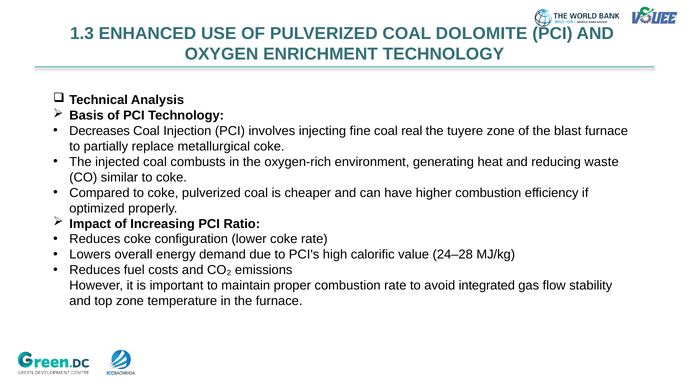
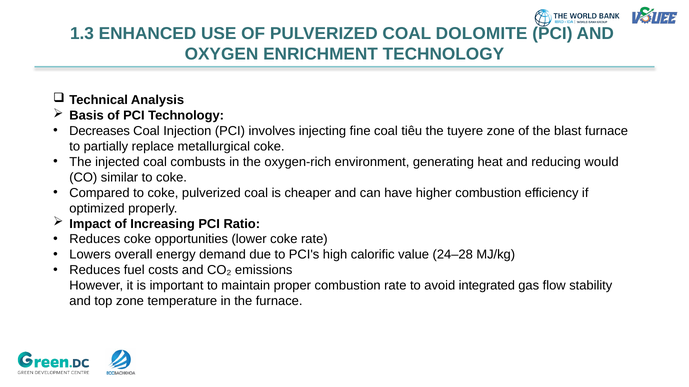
real: real -> tiêu (412, 131)
waste: waste -> would (602, 162)
configuration: configuration -> opportunities (191, 240)
